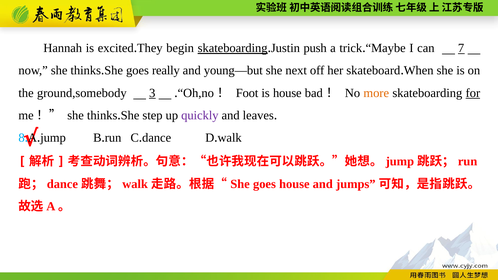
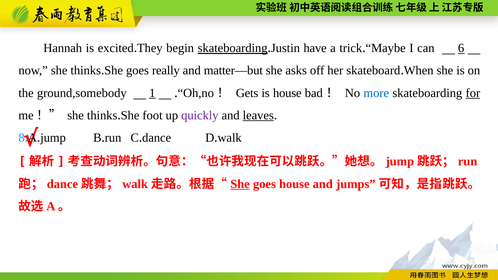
push: push -> have (315, 48)
7: 7 -> 6 (461, 48)
young—but: young—but -> matter—but (233, 71)
next: next -> asks (296, 71)
3: 3 -> 1 (152, 93)
Foot: Foot -> Gets (247, 93)
more colour: orange -> blue (376, 93)
step: step -> foot (153, 115)
leaves underline: none -> present (258, 115)
She underline: none -> present (240, 184)
